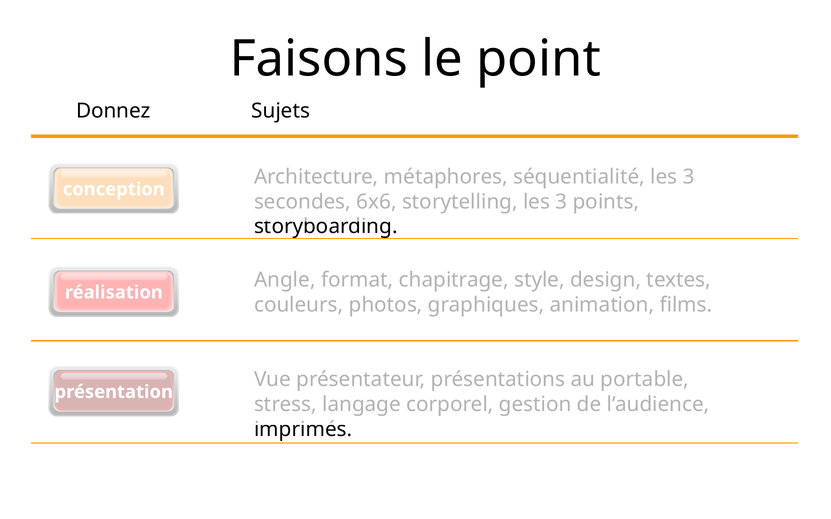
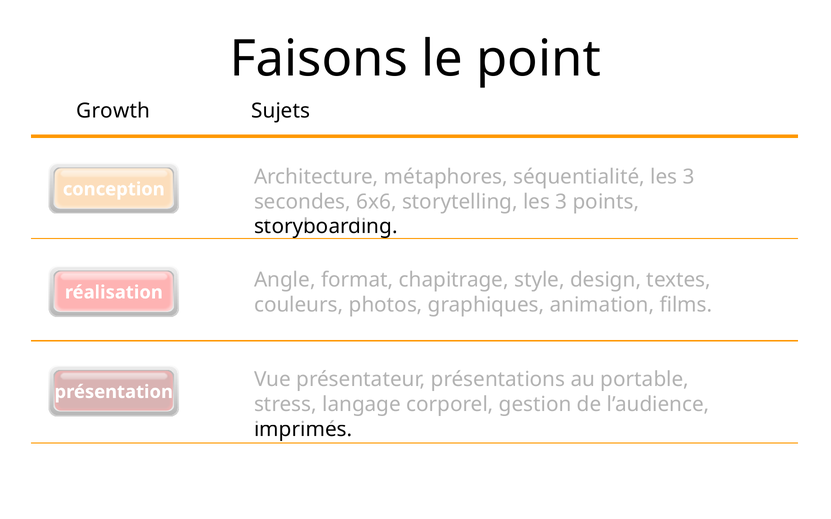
Donnez: Donnez -> Growth (113, 111)
